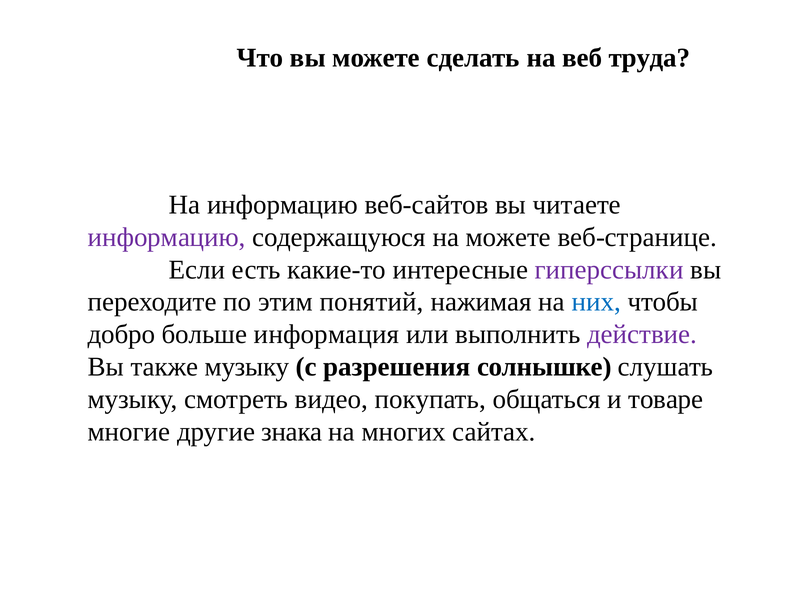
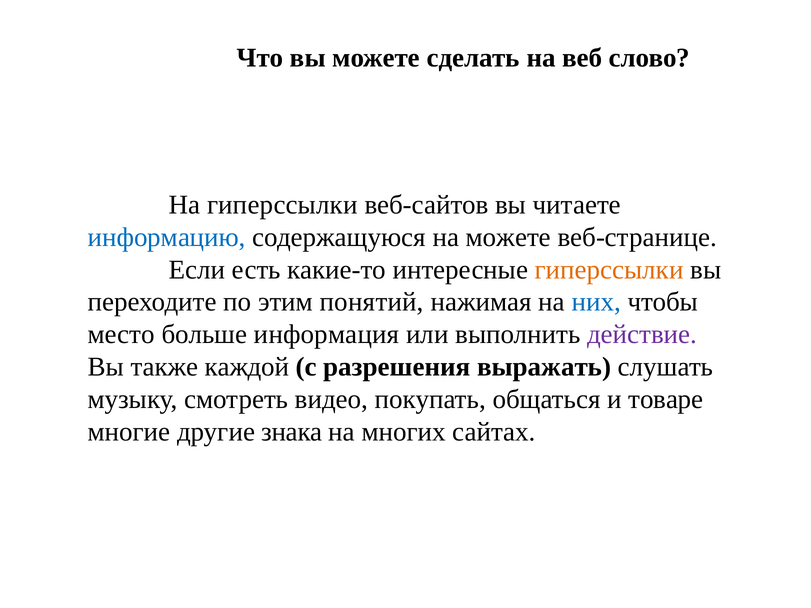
труда: труда -> слово (649, 58)
На информацию: информацию -> гиперссылки (282, 205)
информацию colour: purple -> blue (167, 237)
гиперссылки colour: purple -> orange (609, 270)
добро: добро -> место (121, 335)
также музыку: музыку -> каждой (247, 367)
солнышке: солнышке -> выражать (544, 367)
